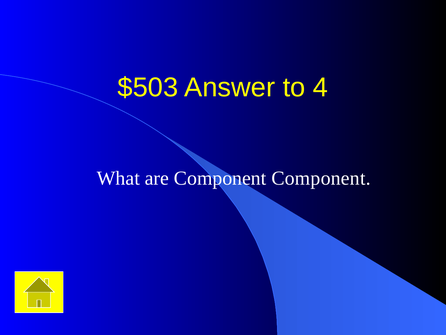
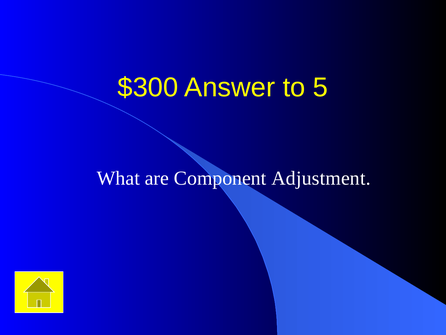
$503: $503 -> $300 (148, 87)
4: 4 -> 5 (321, 87)
Component Component: Component -> Adjustment (321, 178)
